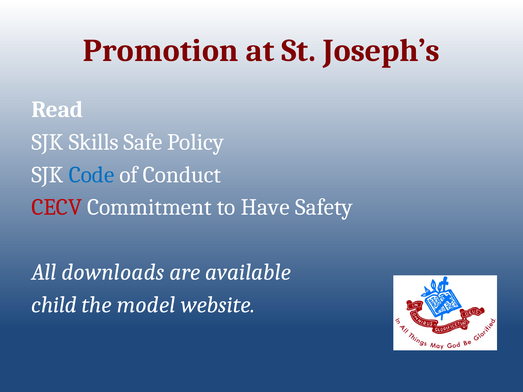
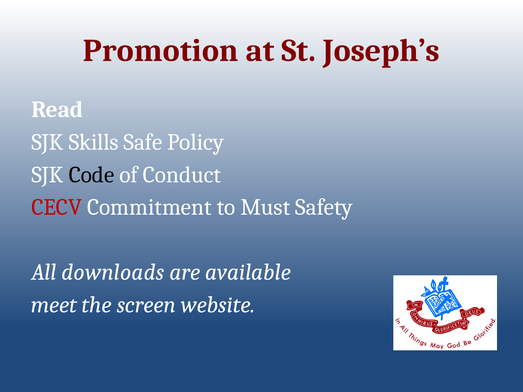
Code colour: blue -> black (91, 175)
Have: Have -> Must (265, 207)
child: child -> meet (54, 305)
model: model -> screen (146, 305)
